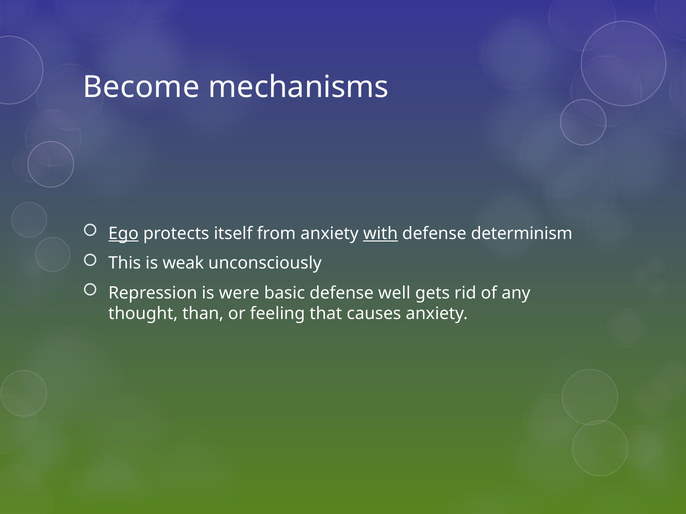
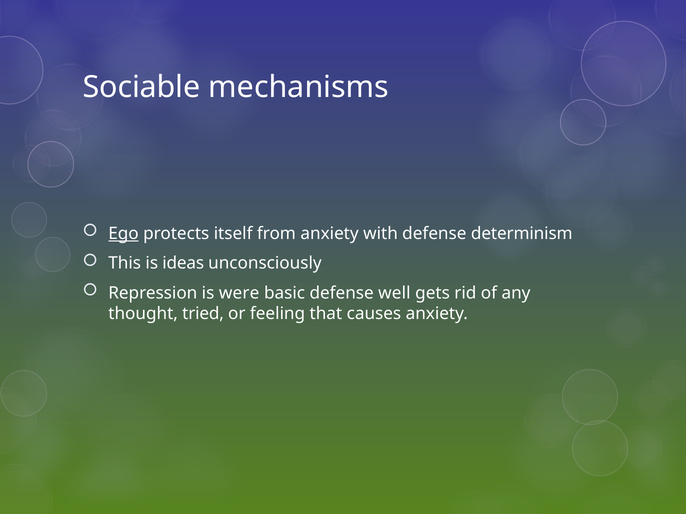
Become: Become -> Sociable (141, 87)
with underline: present -> none (381, 234)
weak: weak -> ideas (183, 264)
than: than -> tried (203, 314)
